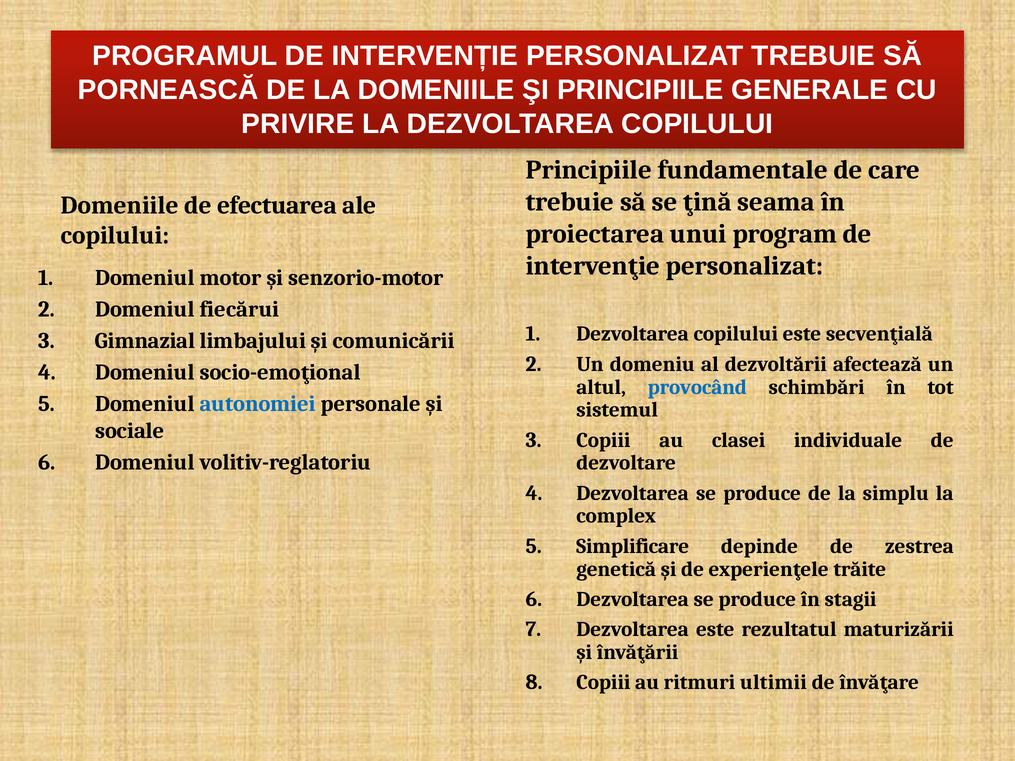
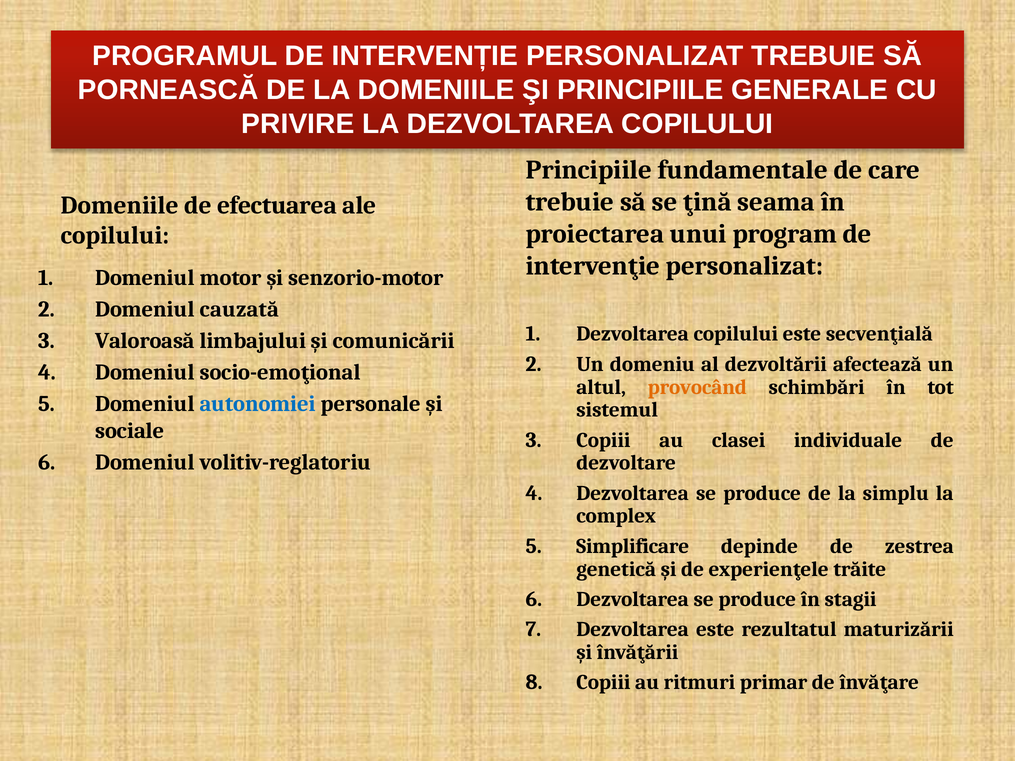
fiecărui: fiecărui -> cauzată (239, 310)
Gimnazial: Gimnazial -> Valoroasă (145, 341)
provocând colour: blue -> orange (697, 387)
ultimii: ultimii -> primar (774, 683)
